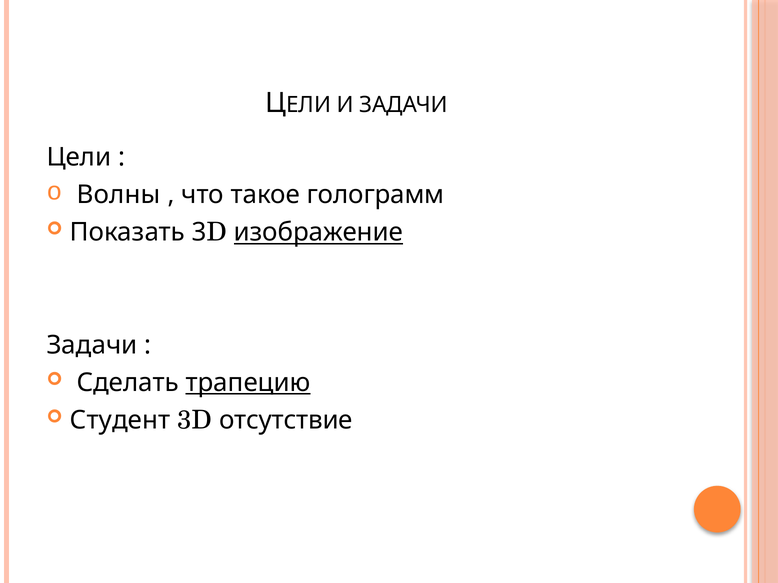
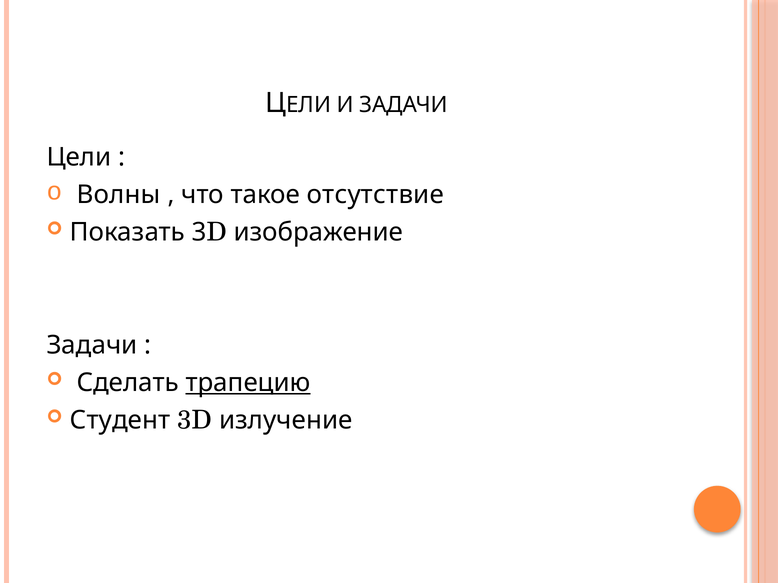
голограмм: голограмм -> отсутствие (375, 195)
изображение underline: present -> none (318, 233)
отсутствие: отсутствие -> излучение (286, 421)
